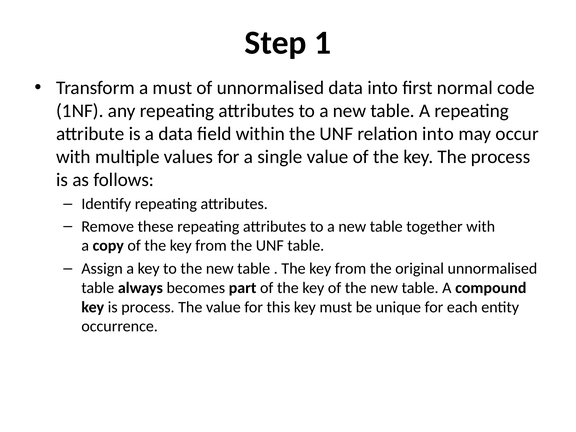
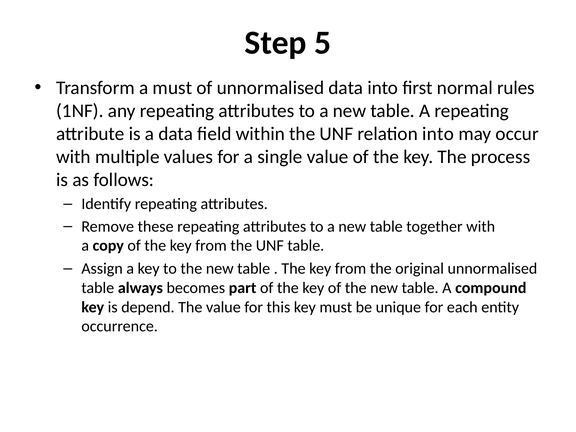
1: 1 -> 5 (323, 43)
code: code -> rules (516, 88)
is process: process -> depend (148, 307)
